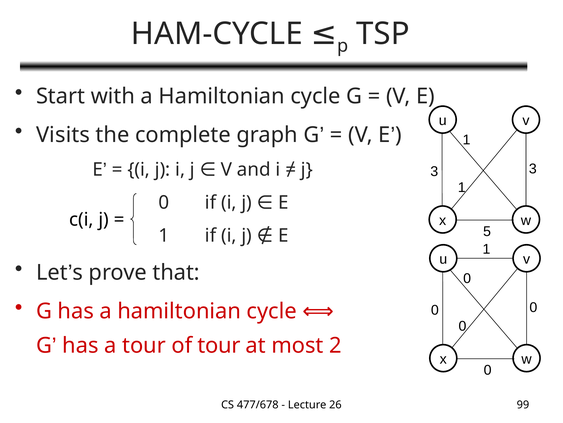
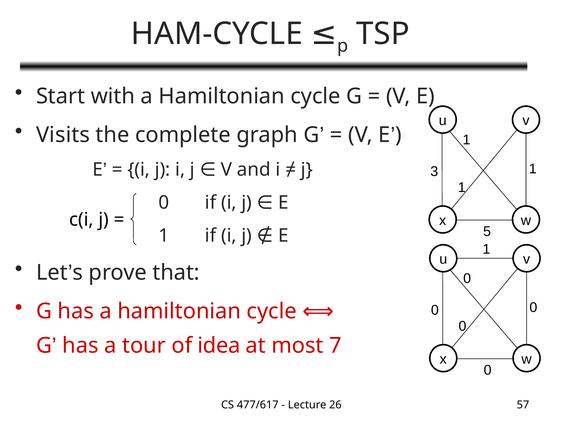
3 3: 3 -> 1 (533, 168)
of tour: tour -> idea (219, 345)
2: 2 -> 7 (335, 345)
477/678: 477/678 -> 477/617 (258, 404)
99: 99 -> 57 (523, 404)
